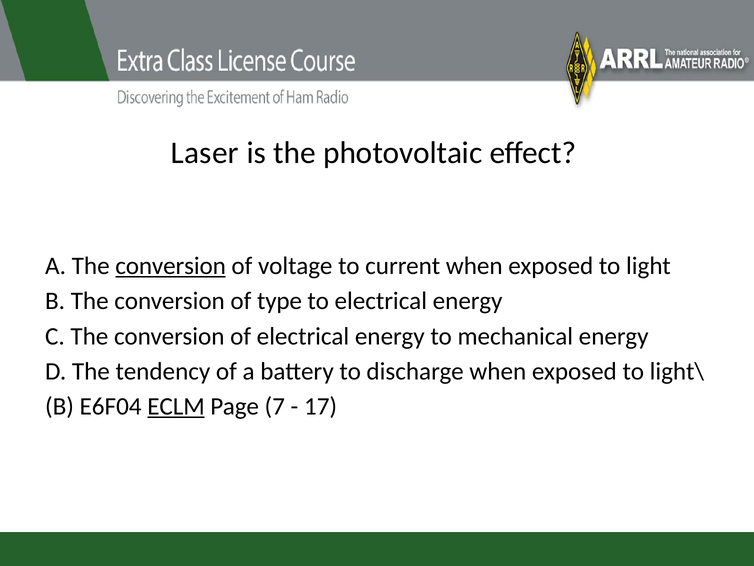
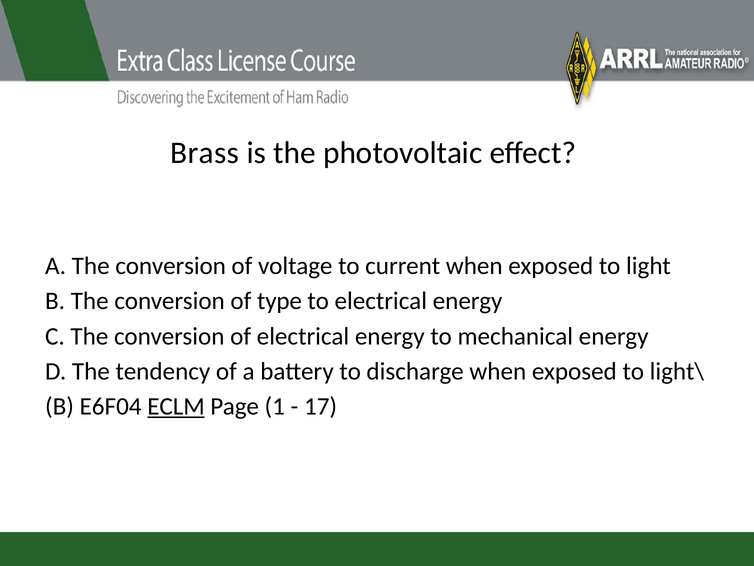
Laser: Laser -> Brass (205, 153)
conversion underline: present -> none (171, 266)
7: 7 -> 1 (275, 406)
